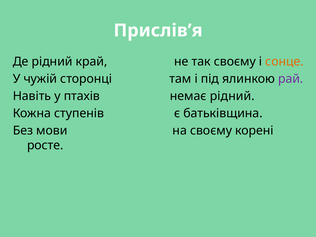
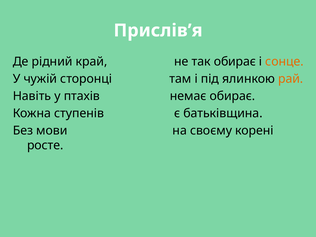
так своєму: своєму -> обирає (235, 62)
рай colour: purple -> orange (291, 79)
немає рідний: рідний -> обирає (232, 96)
